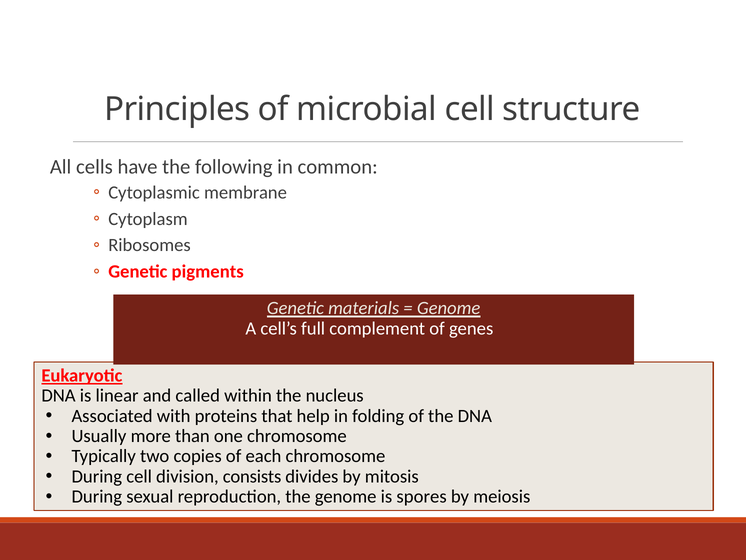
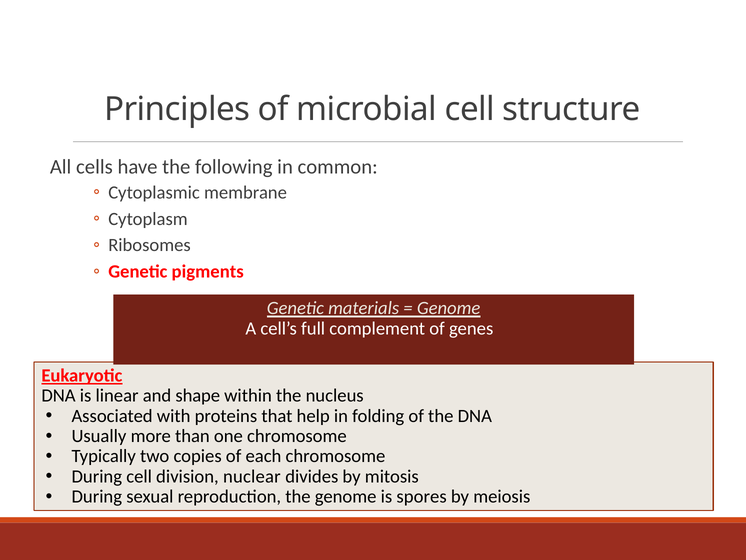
called: called -> shape (198, 395)
consists: consists -> nuclear (252, 476)
